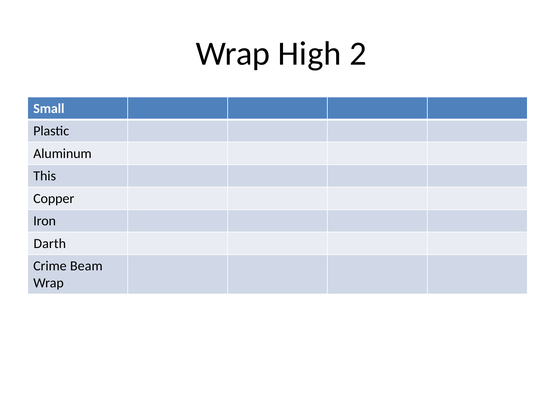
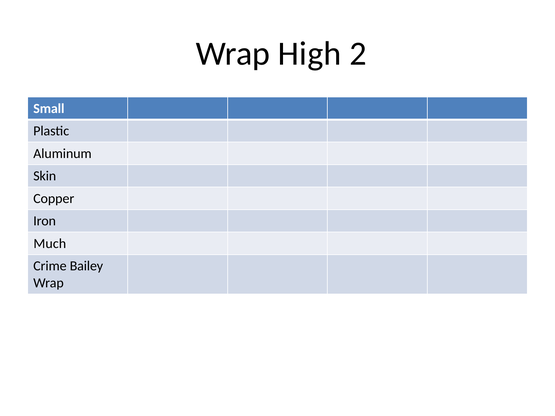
This: This -> Skin (45, 176)
Darth: Darth -> Much (50, 244)
Beam: Beam -> Bailey (86, 266)
